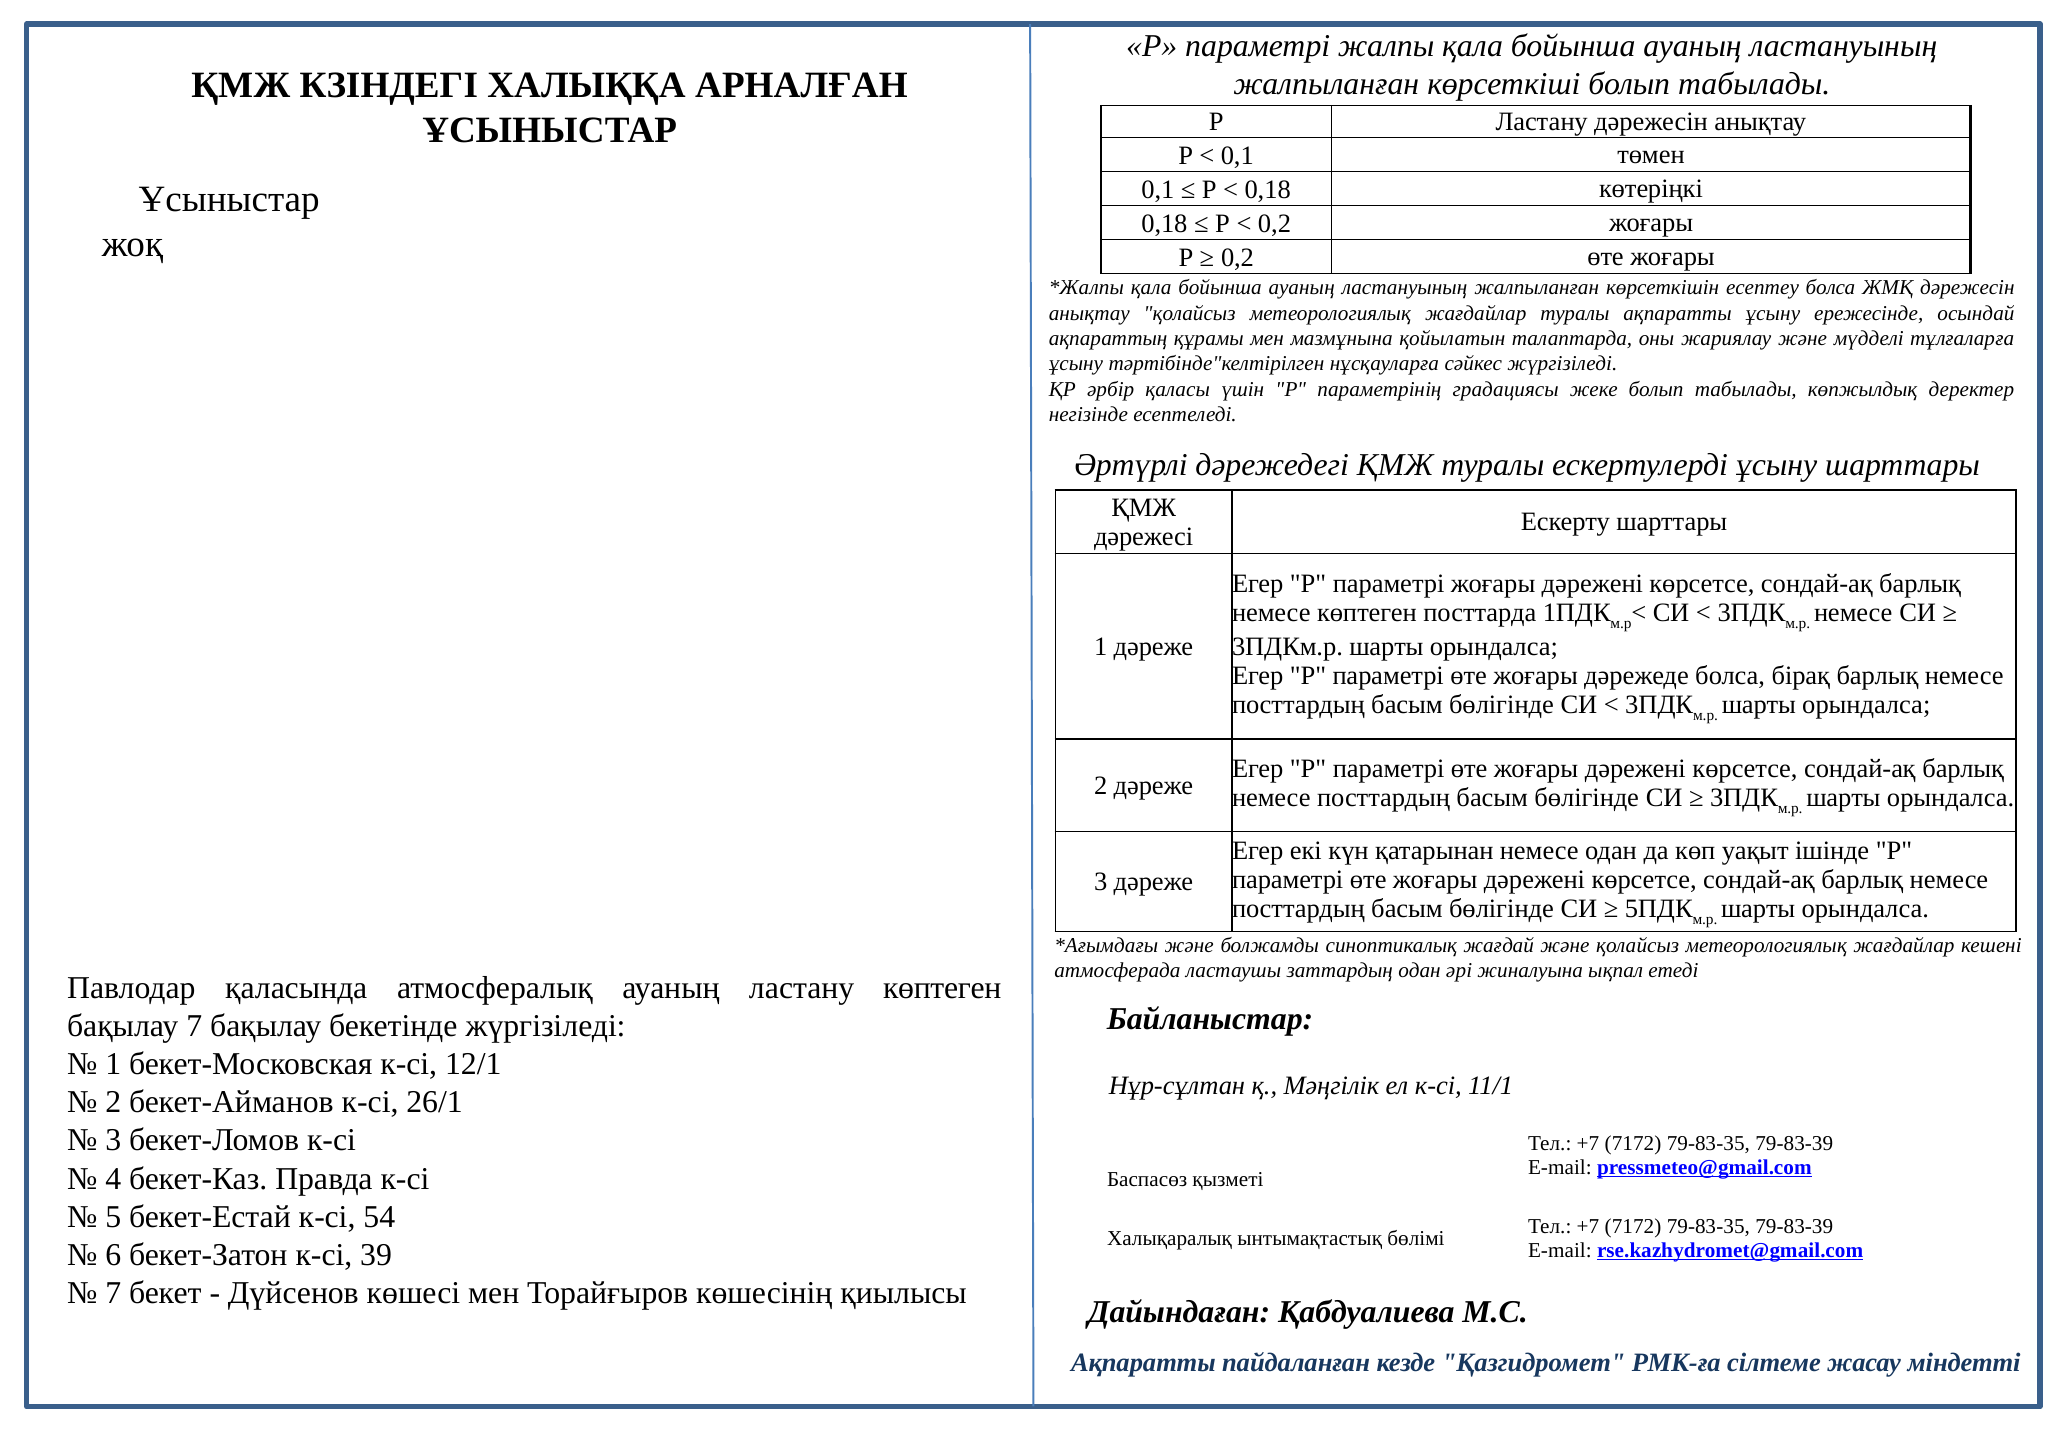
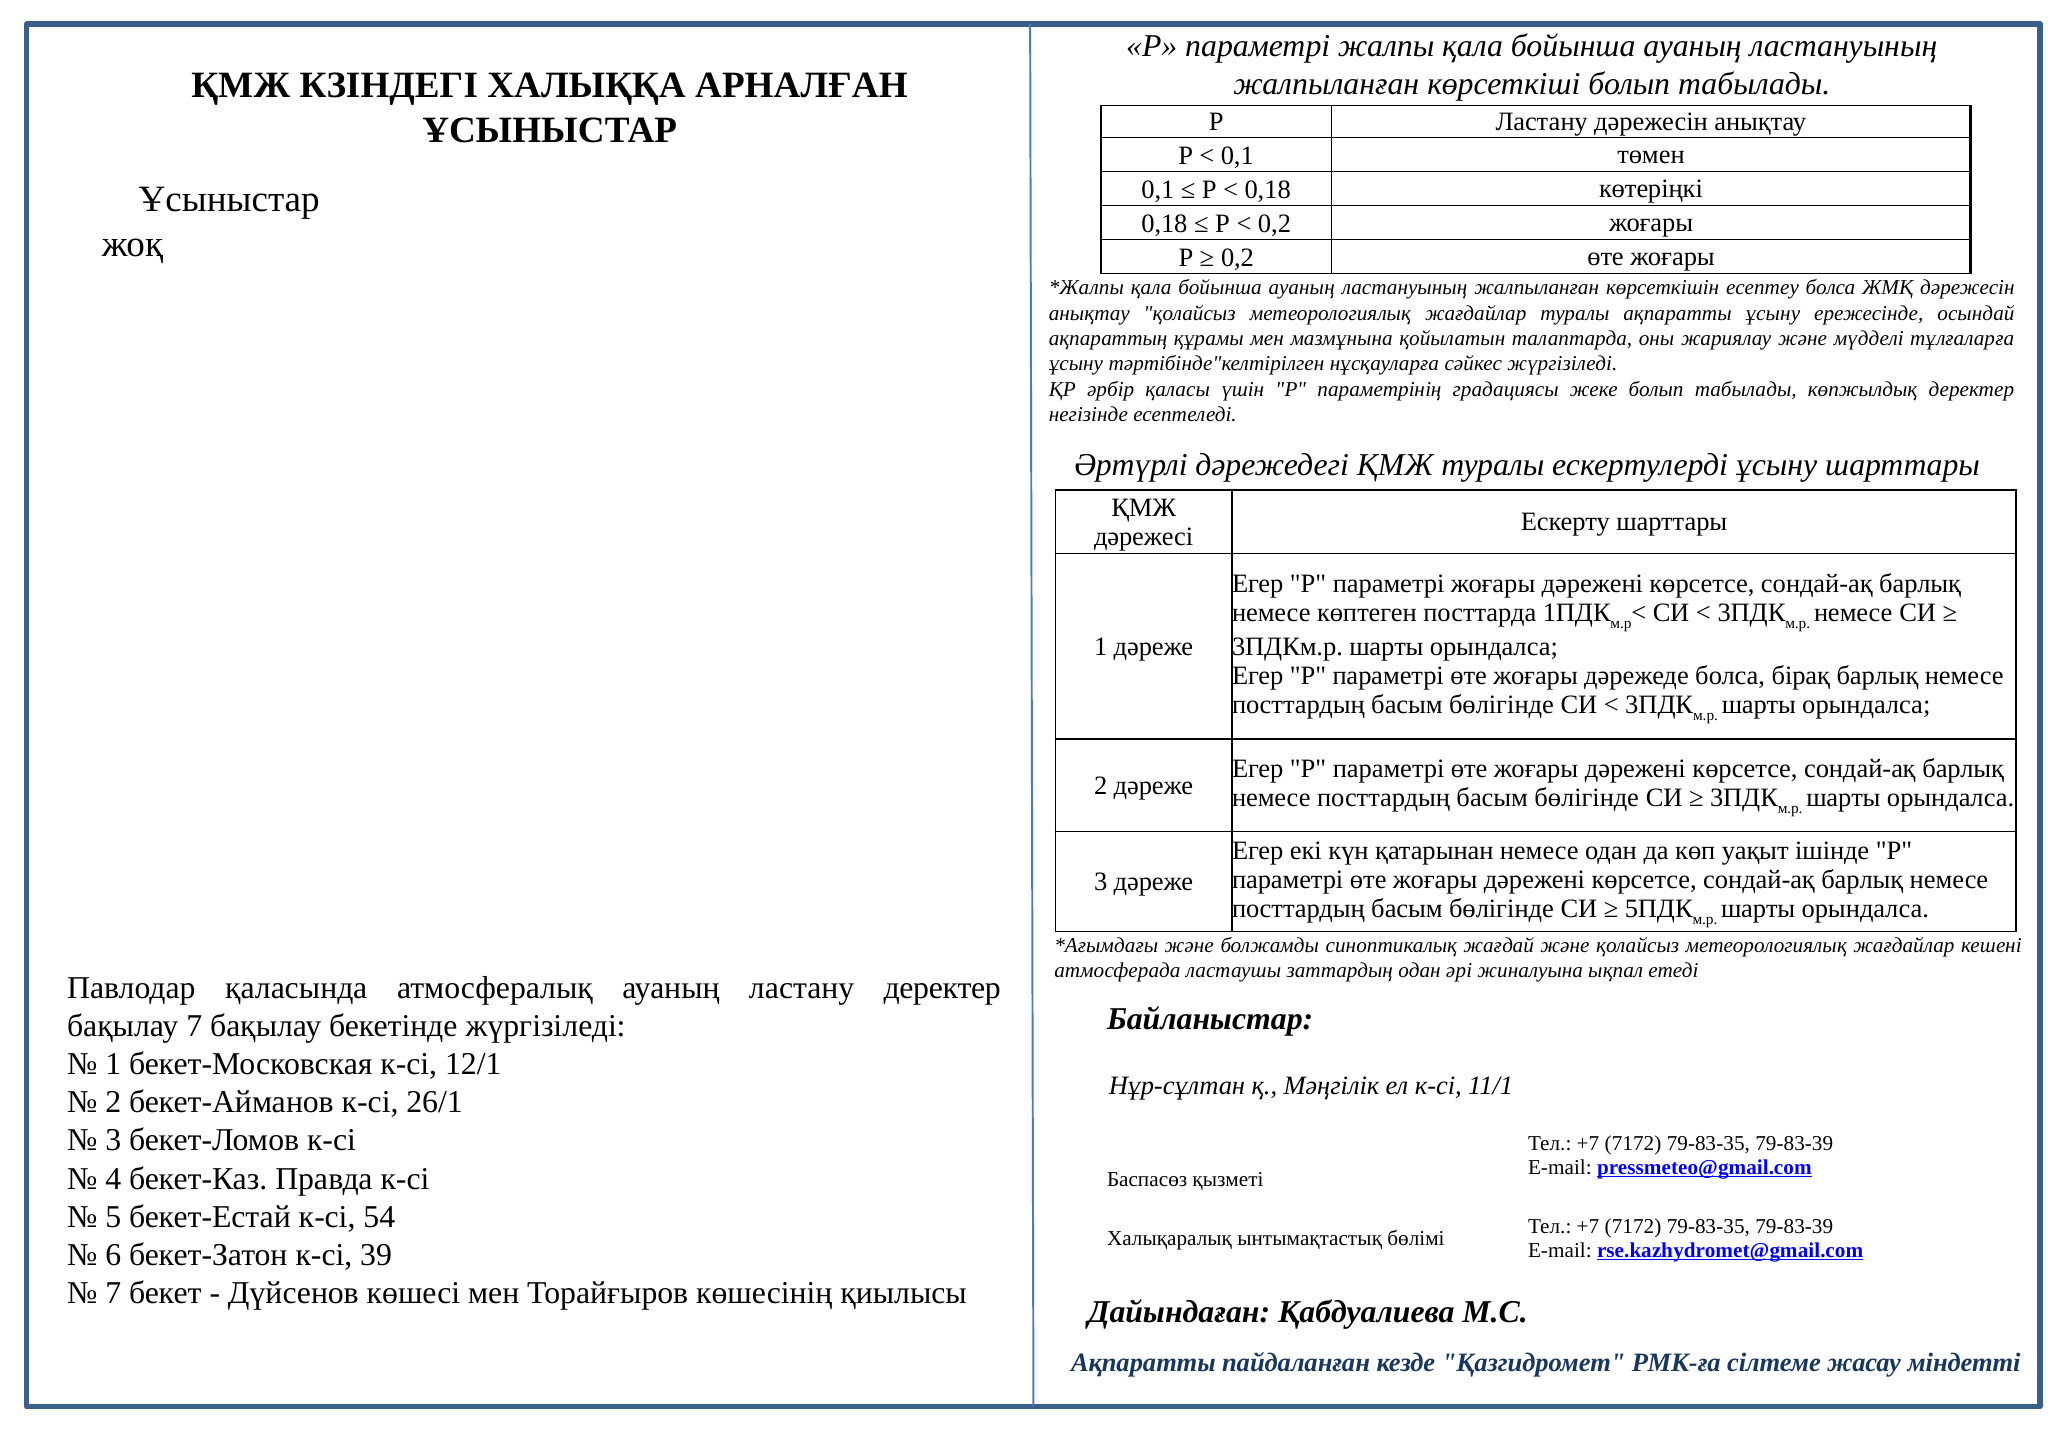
ластану көптеген: көптеген -> деректер (942, 988)
